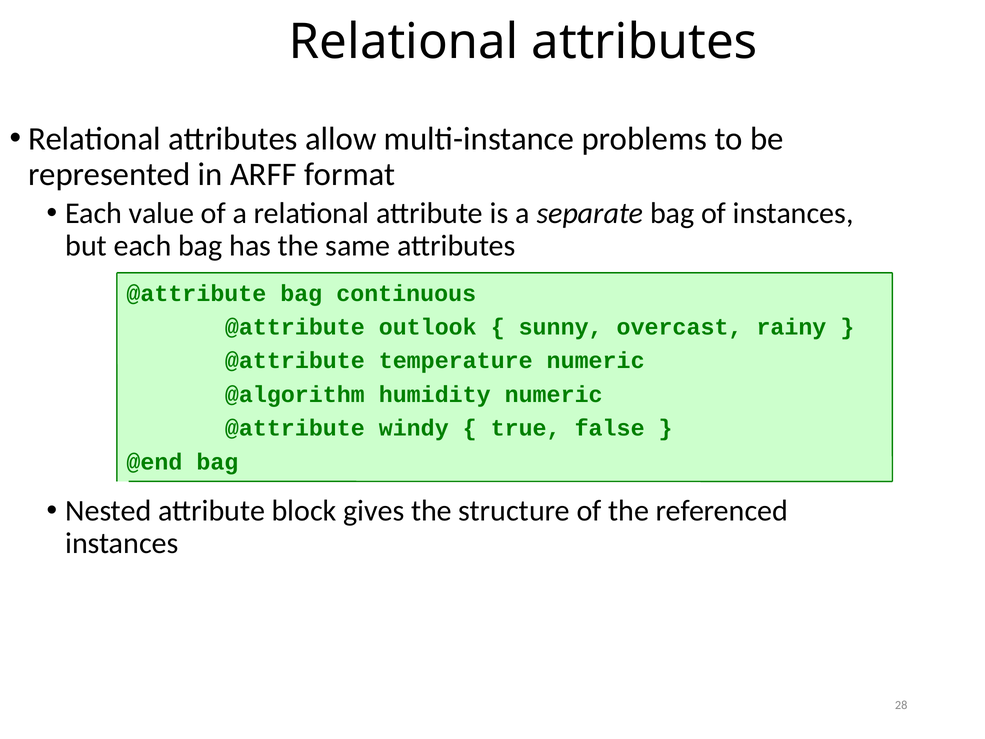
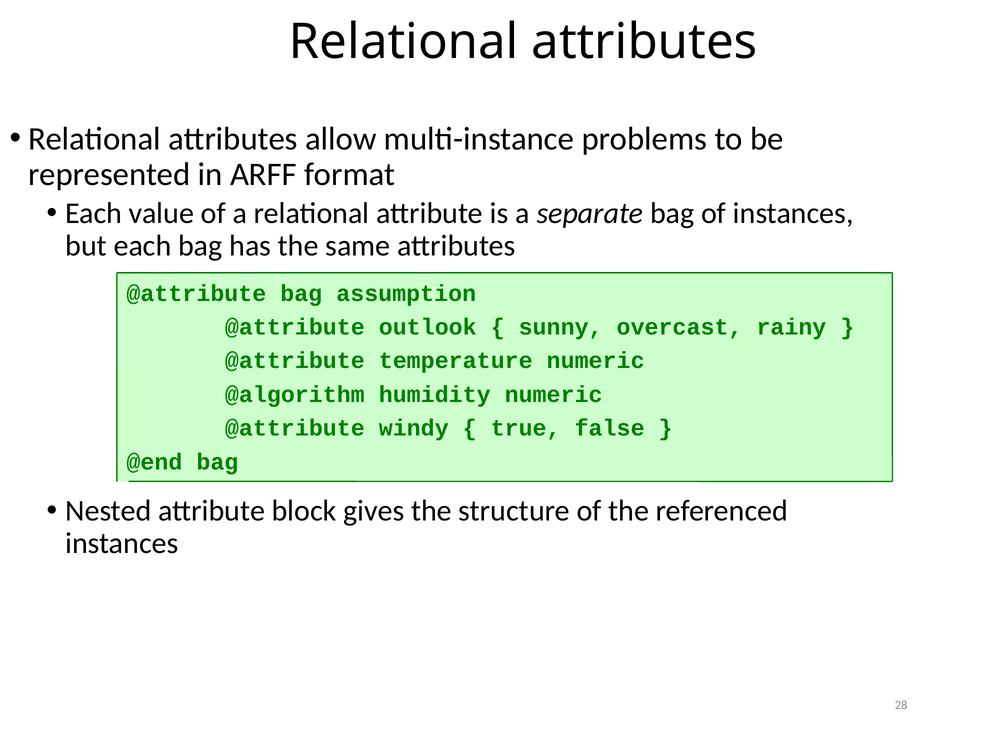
continuous: continuous -> assumption (406, 293)
